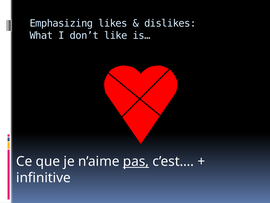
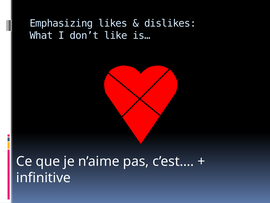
pas underline: present -> none (136, 161)
